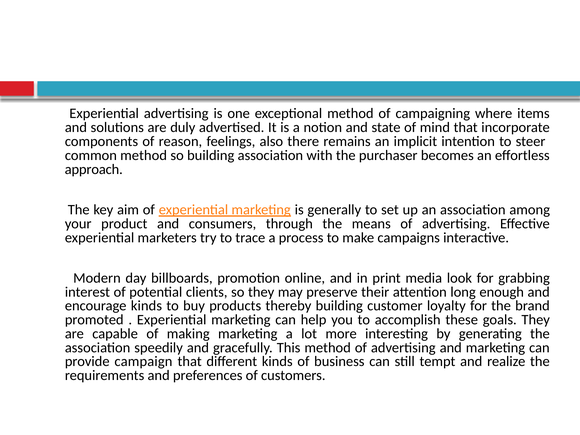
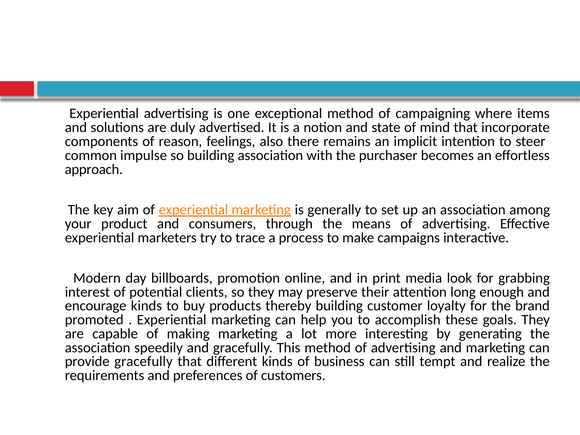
common method: method -> impulse (144, 155)
provide campaign: campaign -> gracefully (143, 362)
